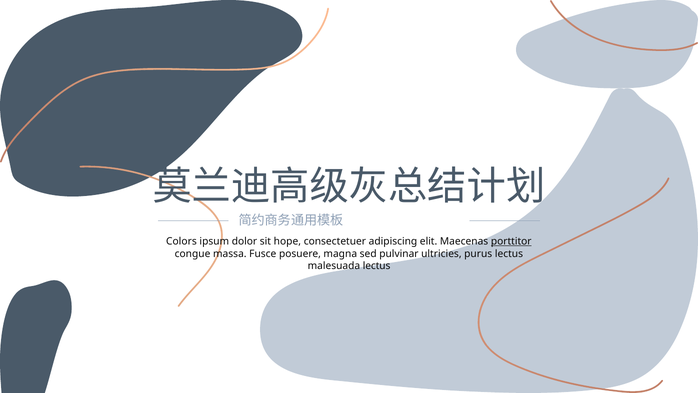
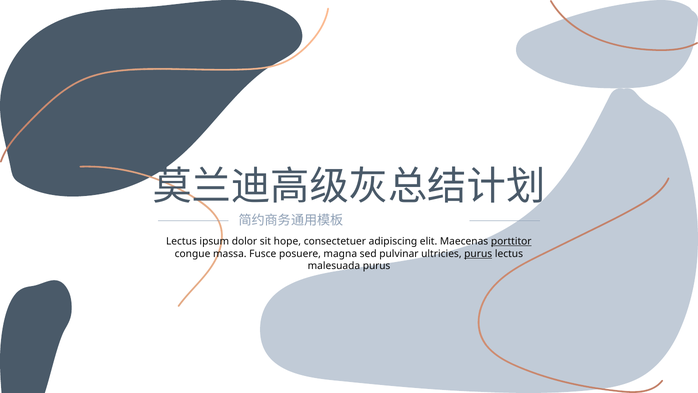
Colors: Colors -> Lectus (181, 241)
purus underline: none -> present (478, 253)
malesuada lectus: lectus -> purus (377, 266)
